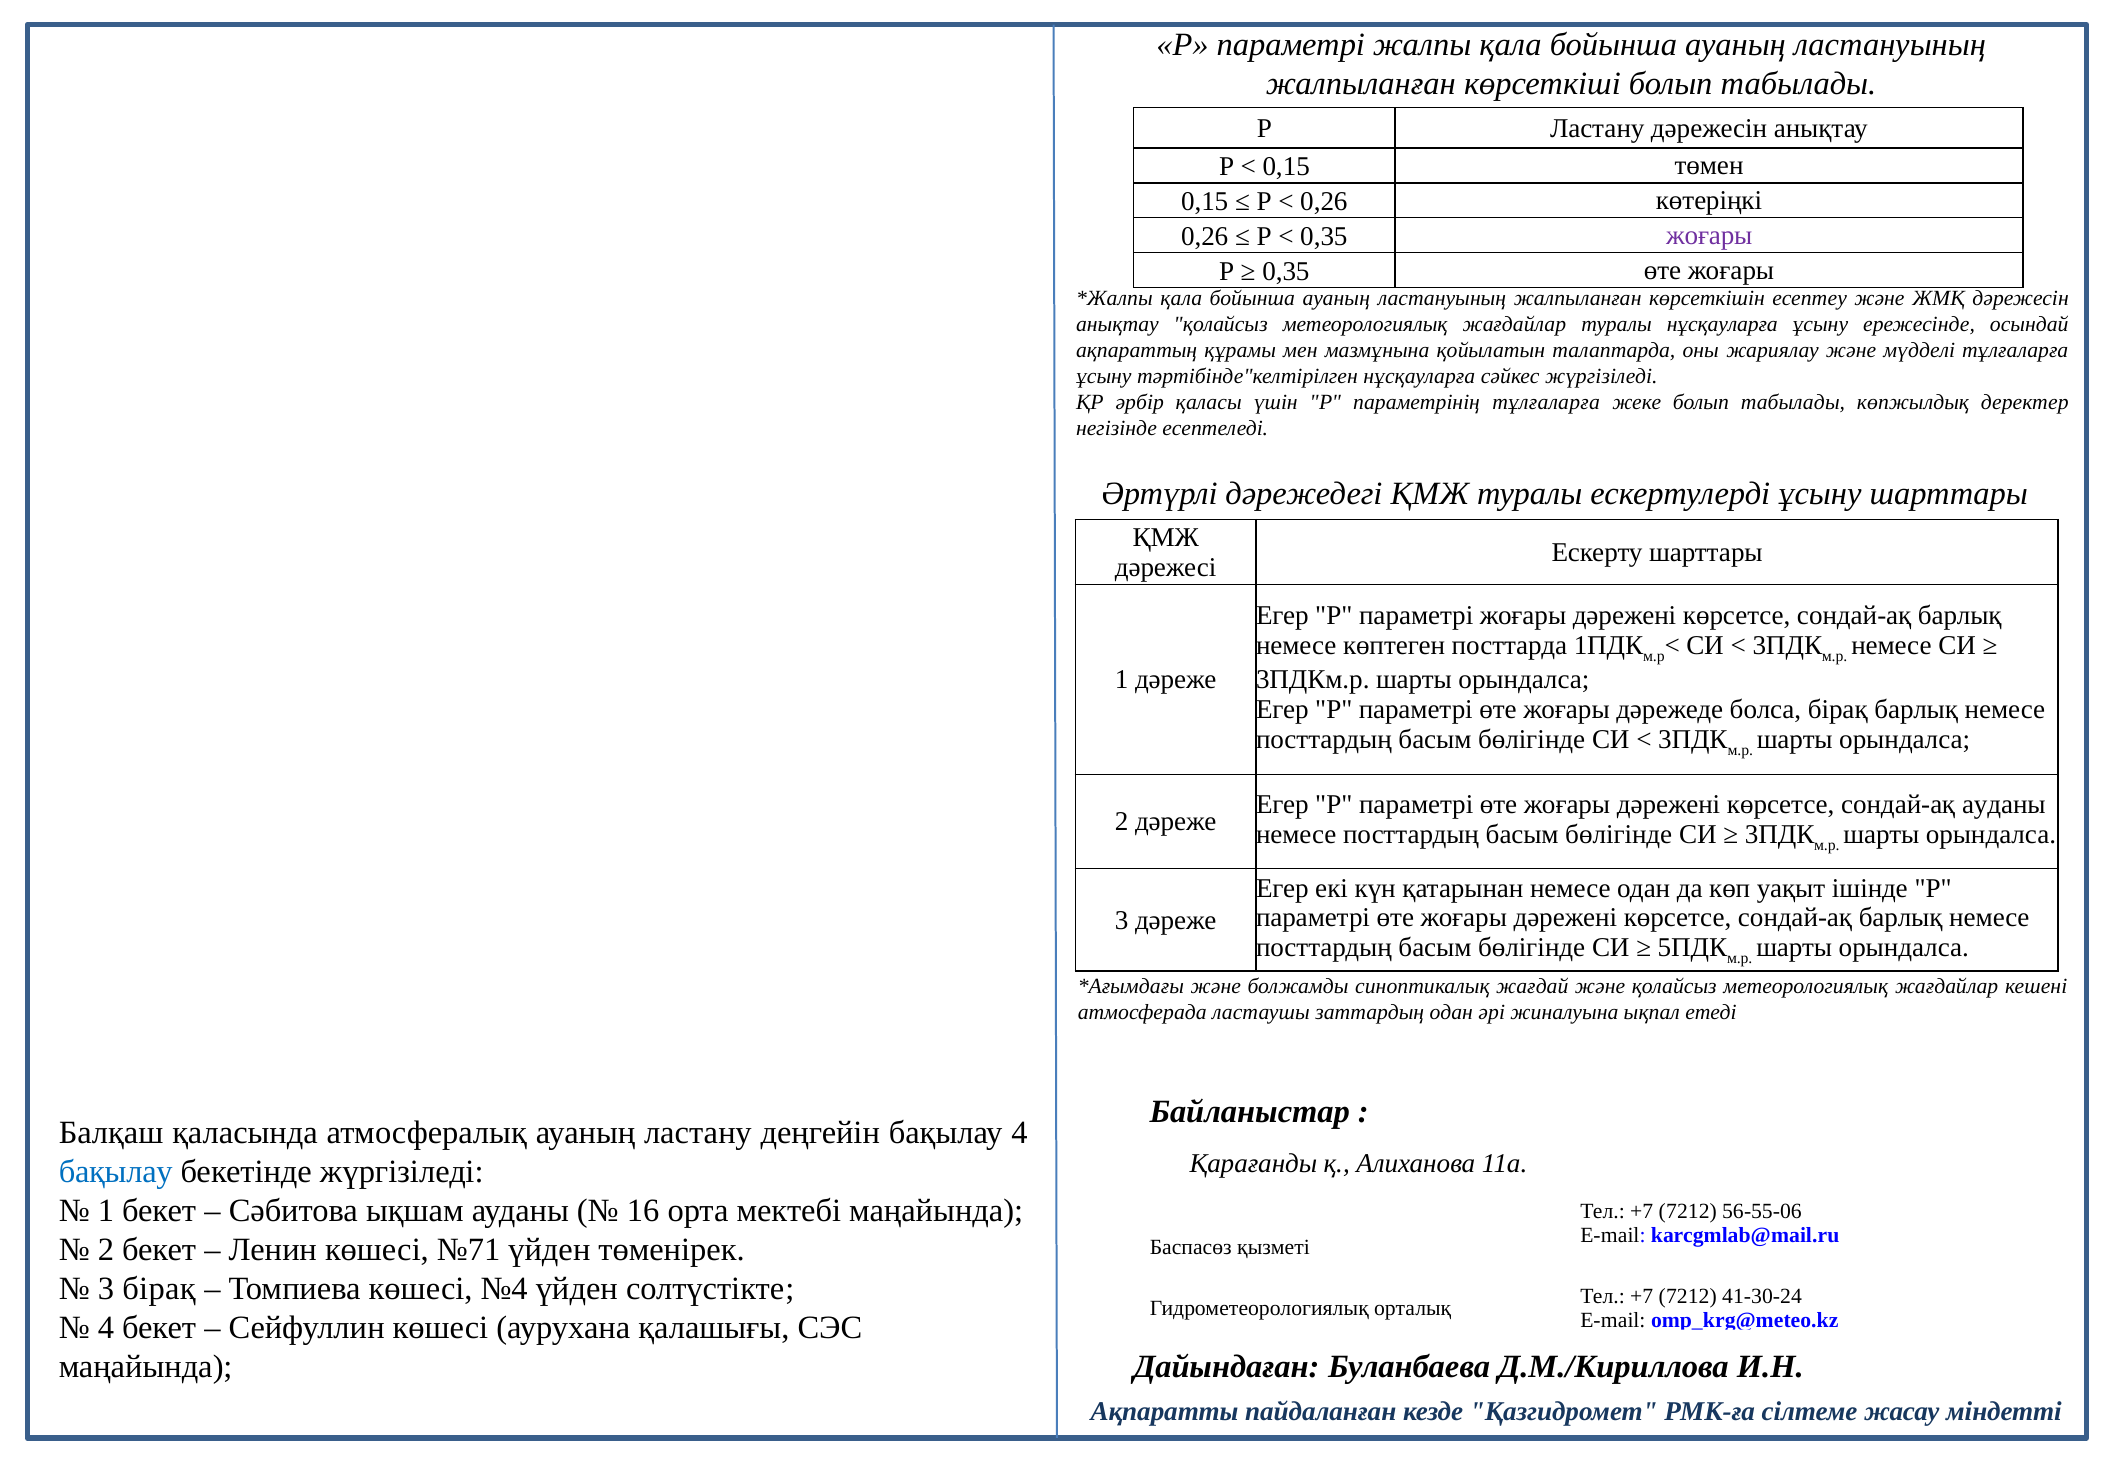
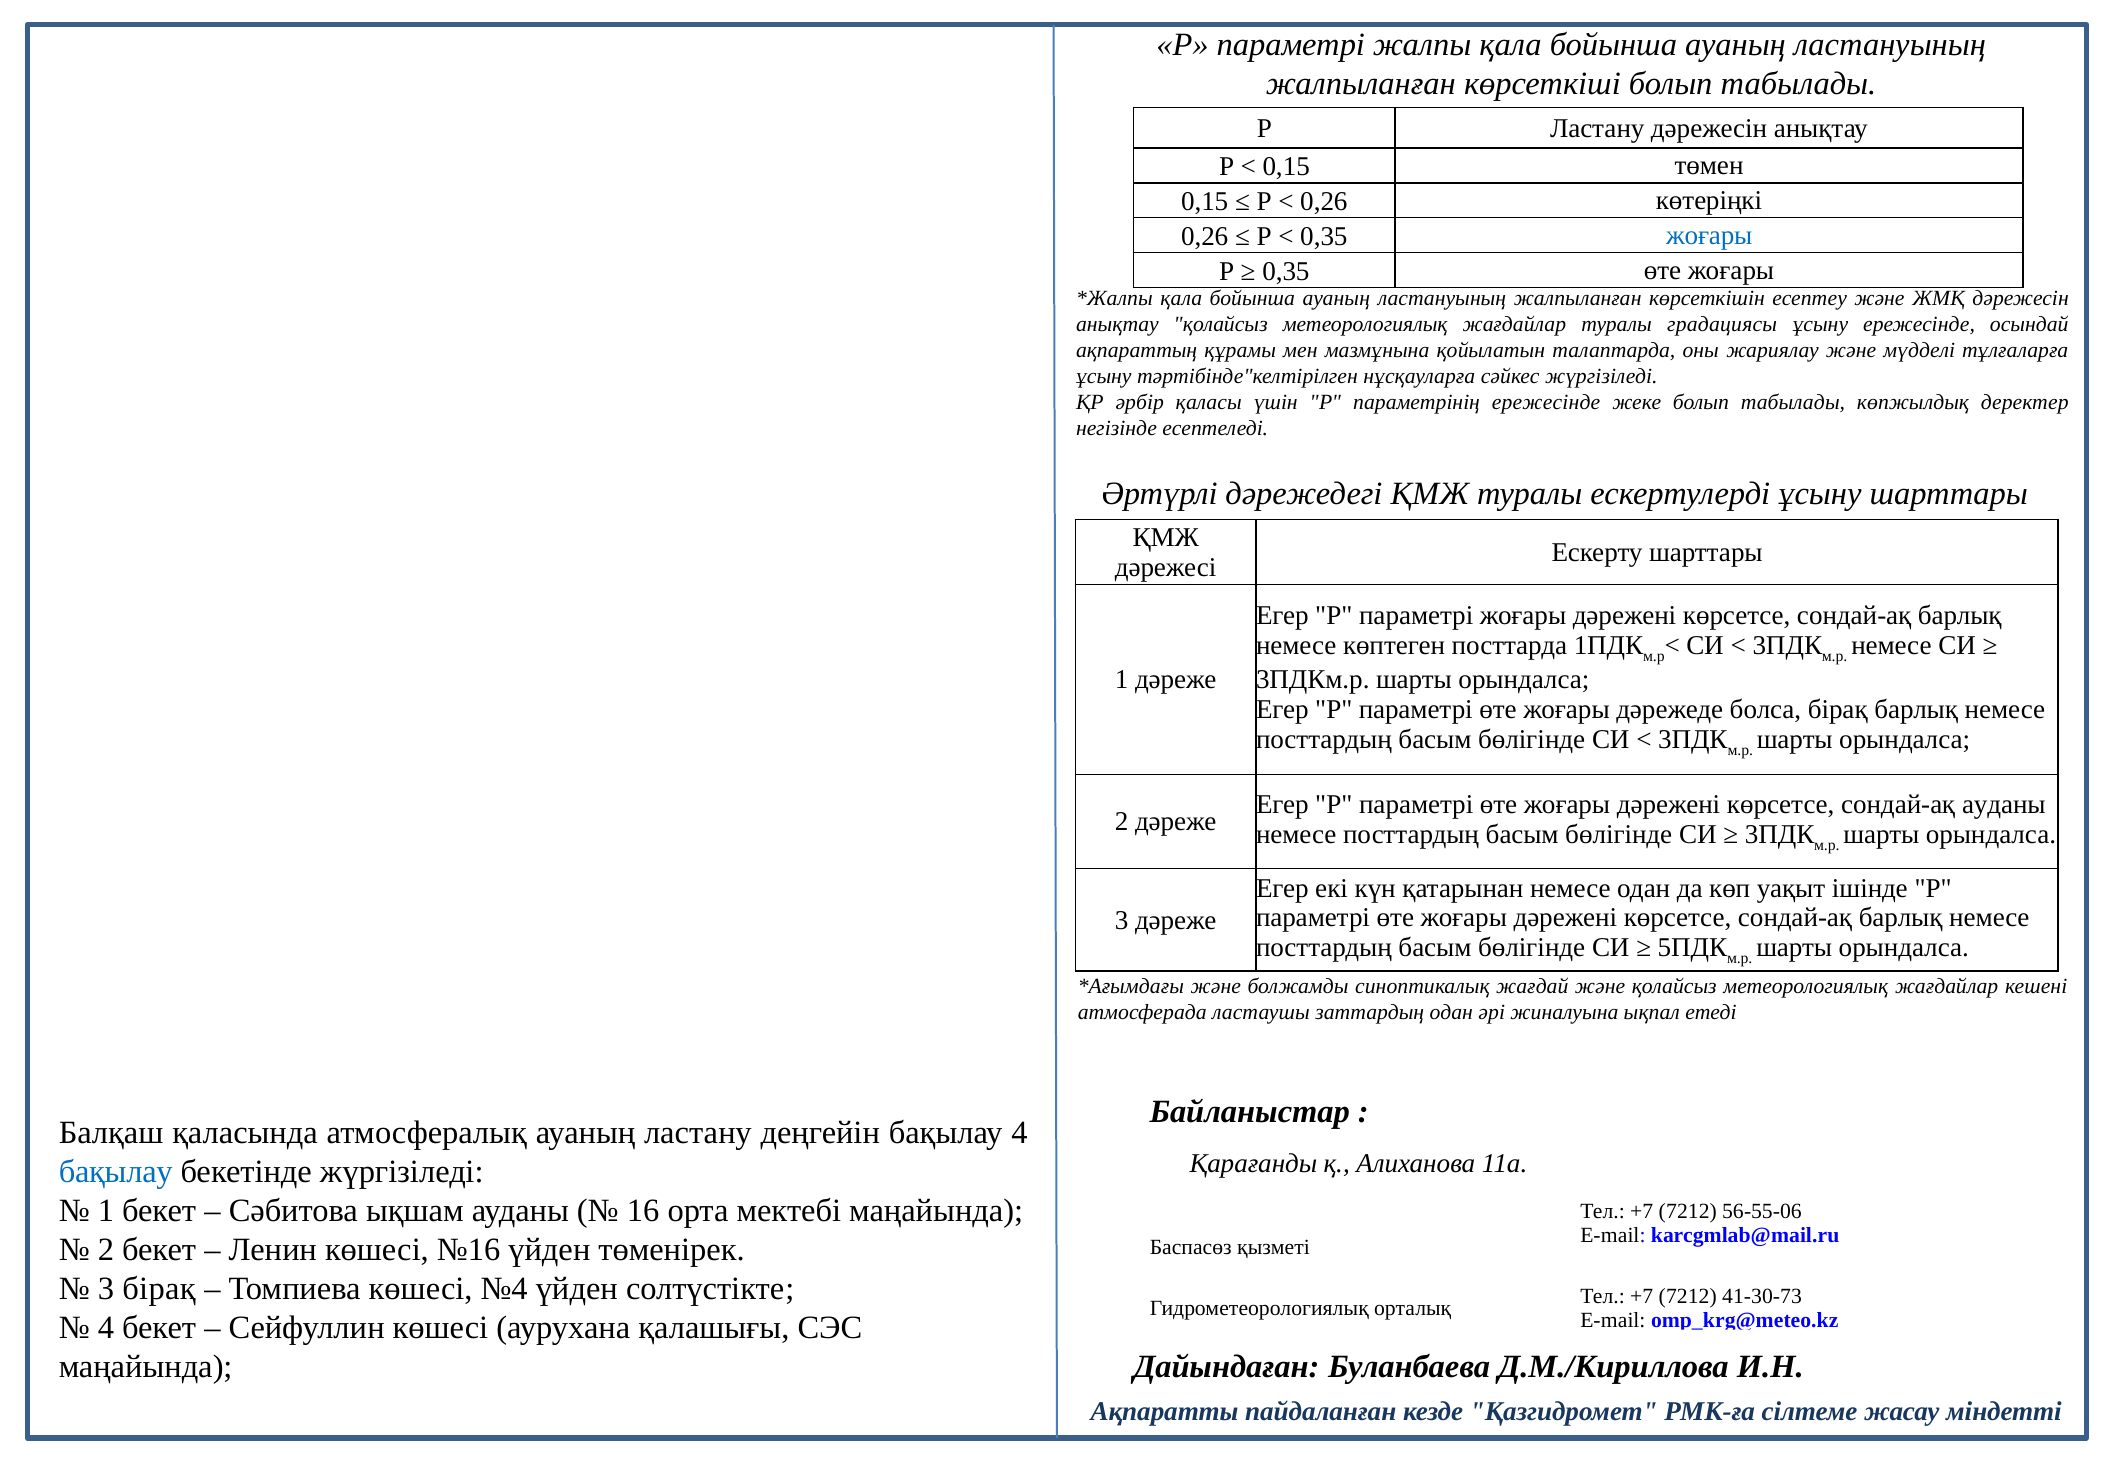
жоғары colour: purple -> blue (1709, 235)
туралы нұсқауларға: нұсқауларға -> градациясы (1722, 325)
параметрінің тұлғаларға: тұлғаларға -> ережесінде (1546, 403)
№71: №71 -> №16 (469, 1250)
41-30-24: 41-30-24 -> 41-30-73 (1762, 1296)
